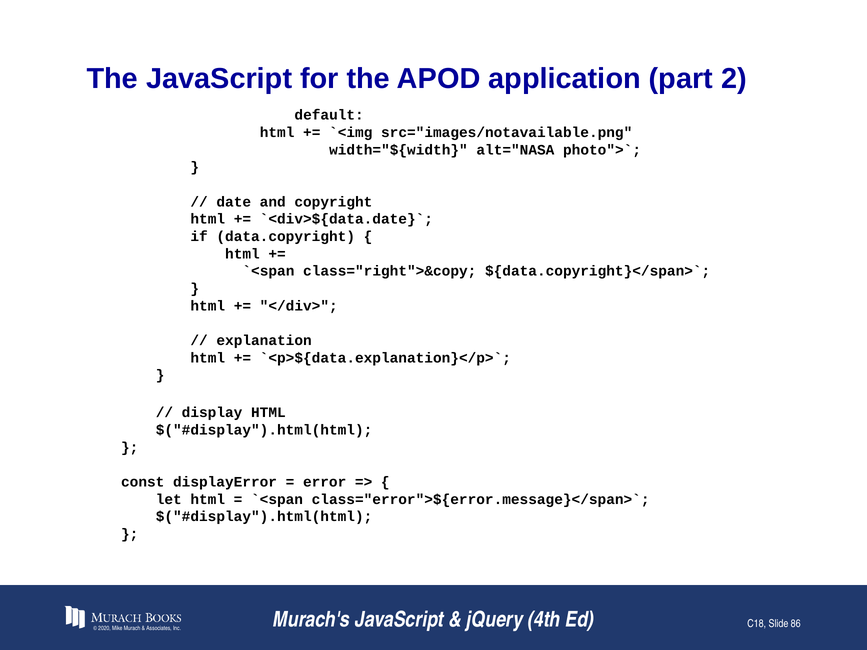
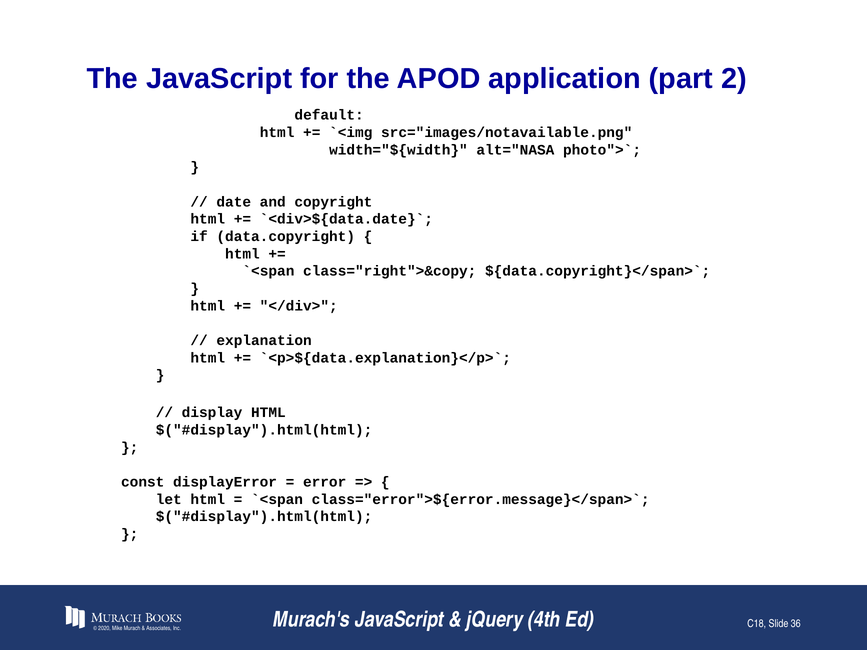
86: 86 -> 36 (796, 624)
